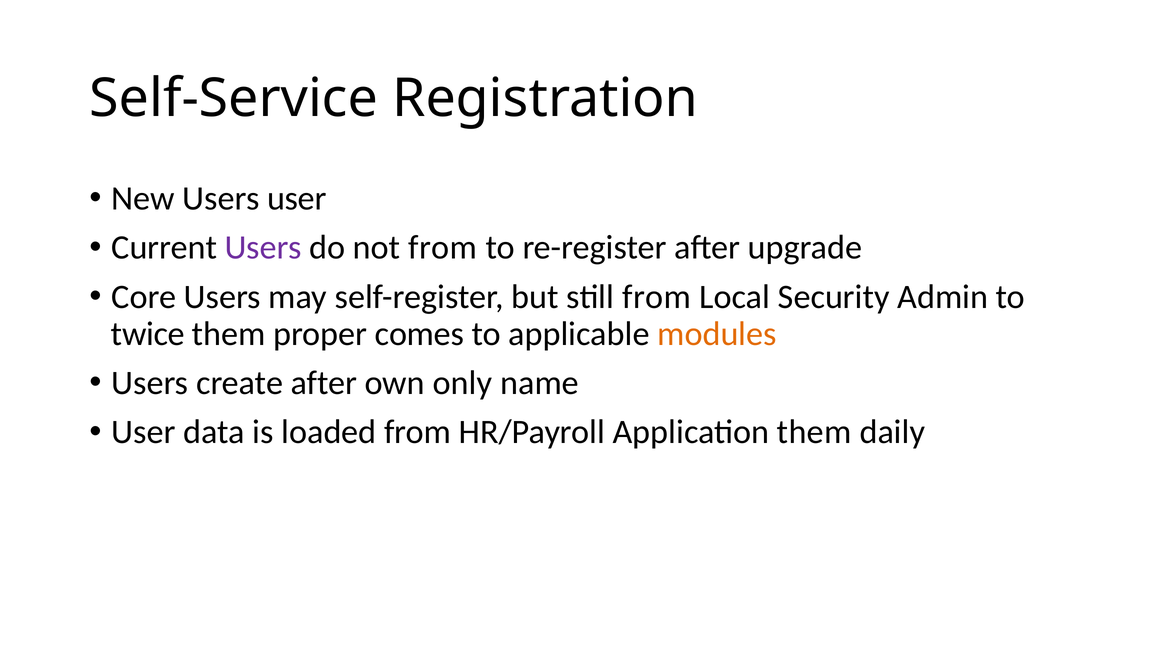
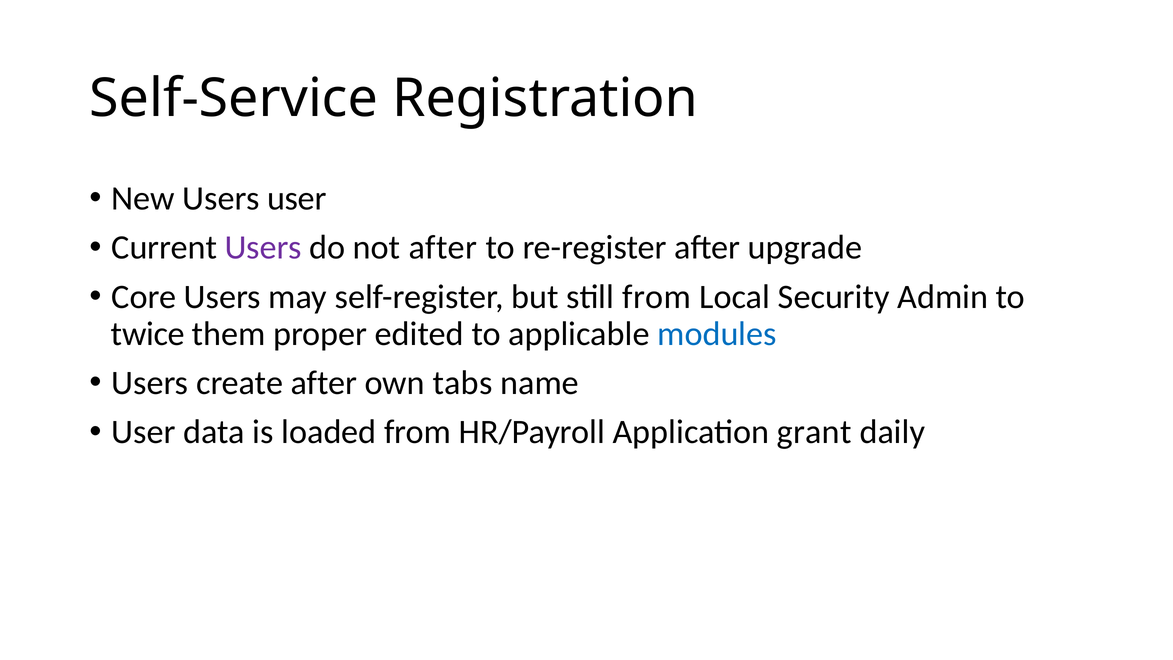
not from: from -> after (443, 248)
comes: comes -> edited (419, 334)
modules colour: orange -> blue (717, 334)
only: only -> tabs (462, 383)
Application them: them -> grant (814, 432)
